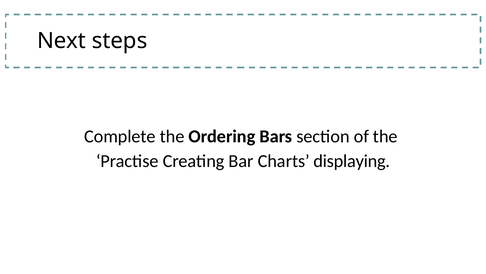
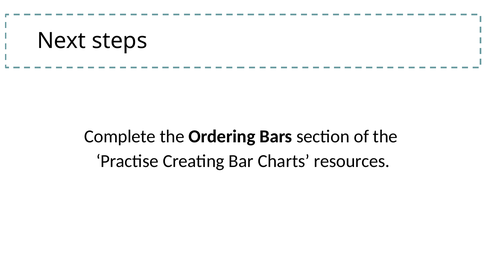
displaying: displaying -> resources (352, 161)
